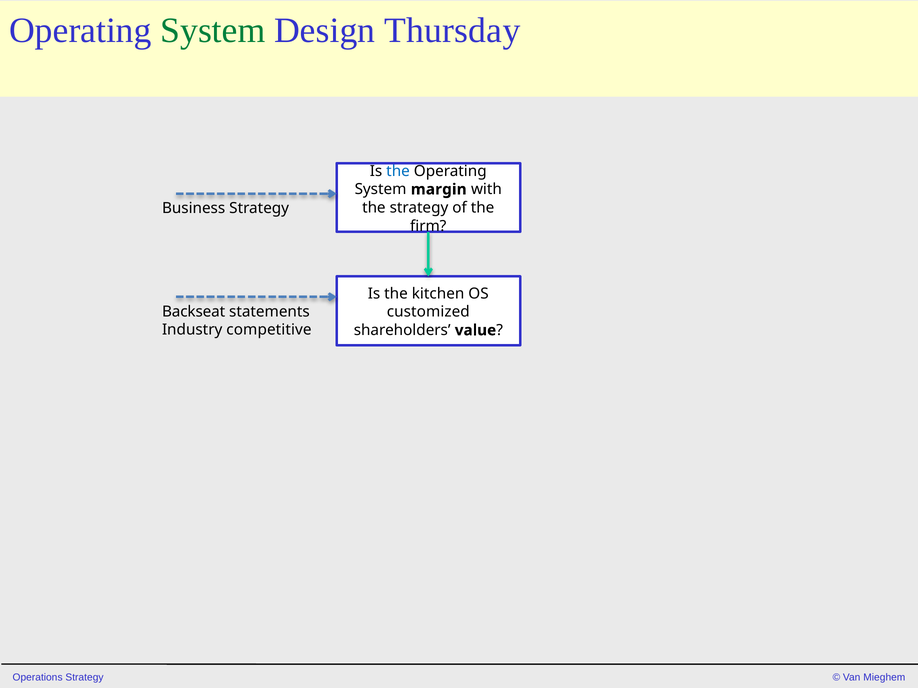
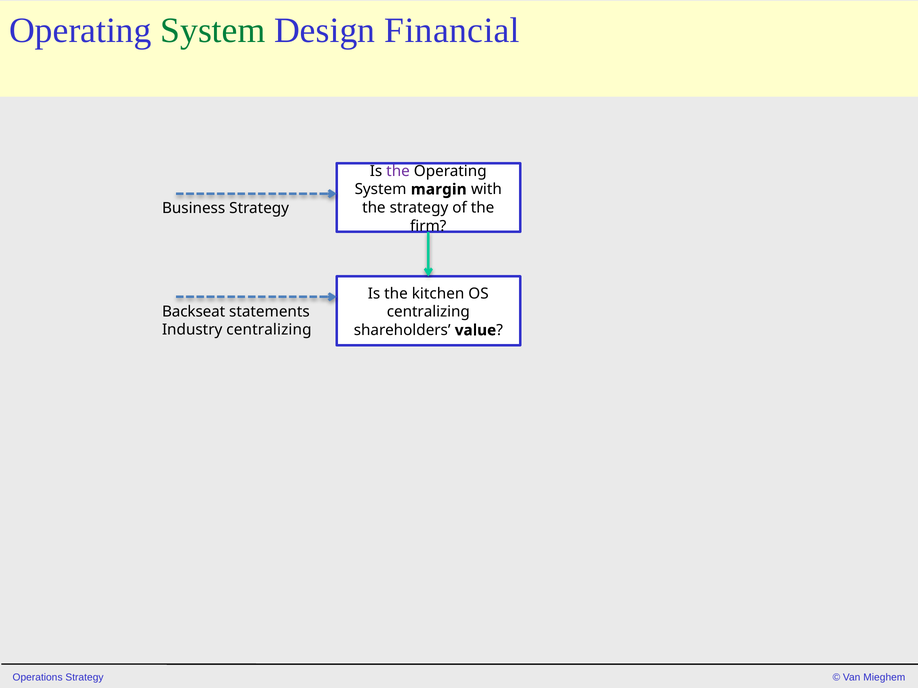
Thursday: Thursday -> Financial (452, 30)
the colour: blue -> purple (398, 171)
customized: customized -> centralizing (428, 312)
Industry competitive: competitive -> centralizing (269, 330)
